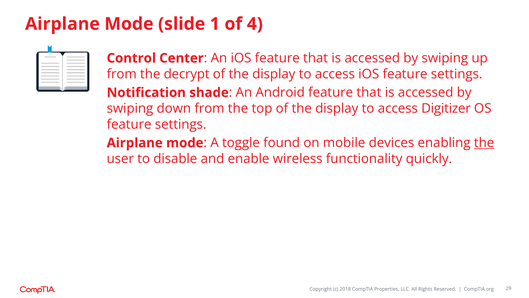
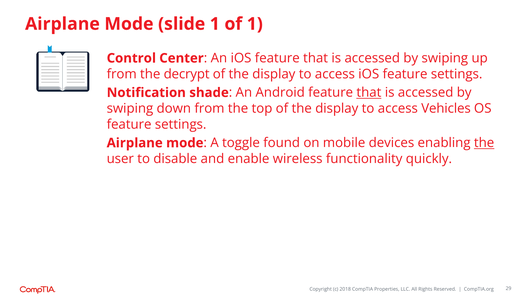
of 4: 4 -> 1 (255, 24)
that underline: none -> present (369, 92)
Digitizer: Digitizer -> Vehicles (446, 108)
